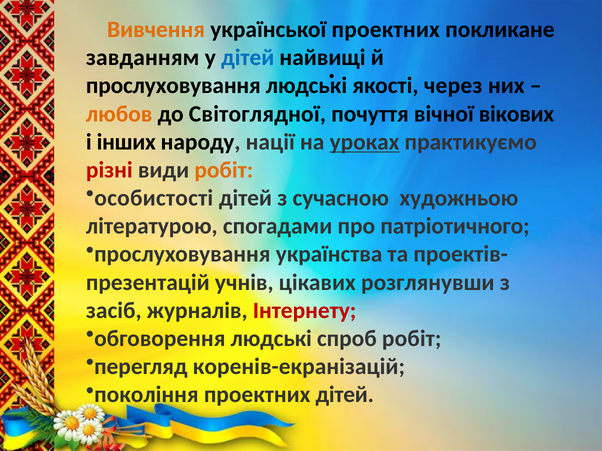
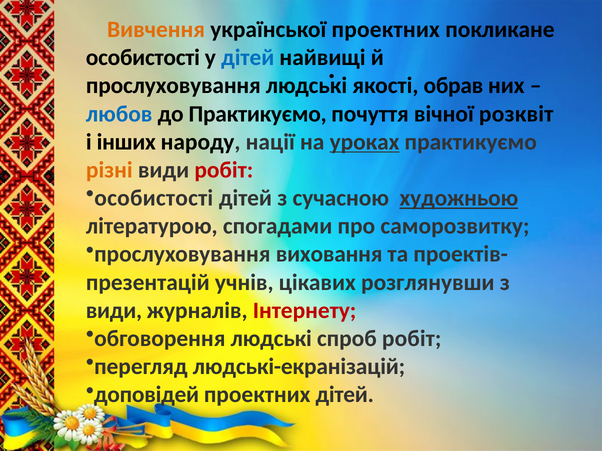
завданням: завданням -> особистості (143, 58)
через: через -> обрав (453, 86)
любов colour: orange -> blue (119, 114)
до Світоглядної: Світоглядної -> Практикуємо (258, 114)
вікових: вікових -> розквіт (516, 114)
різні colour: red -> orange (109, 170)
робіт colour: orange -> red (224, 170)
художньою underline: none -> present (459, 198)
патріотичного: патріотичного -> саморозвитку (455, 226)
українства: українства -> виховання (329, 254)
засіб: засіб -> види (114, 311)
коренів-екранізацій: коренів-екранізацій -> людські-екранізацій (299, 367)
покоління: покоління -> доповідей (147, 395)
